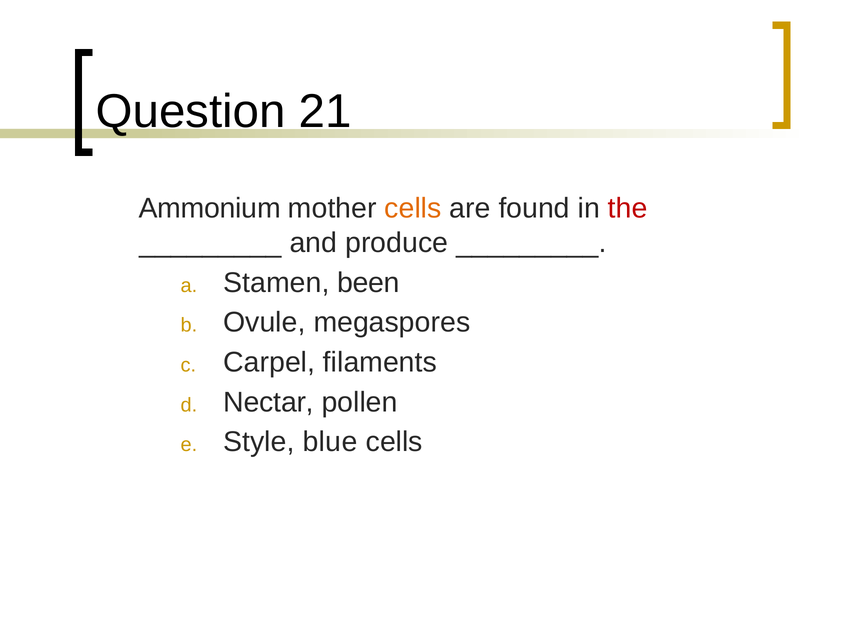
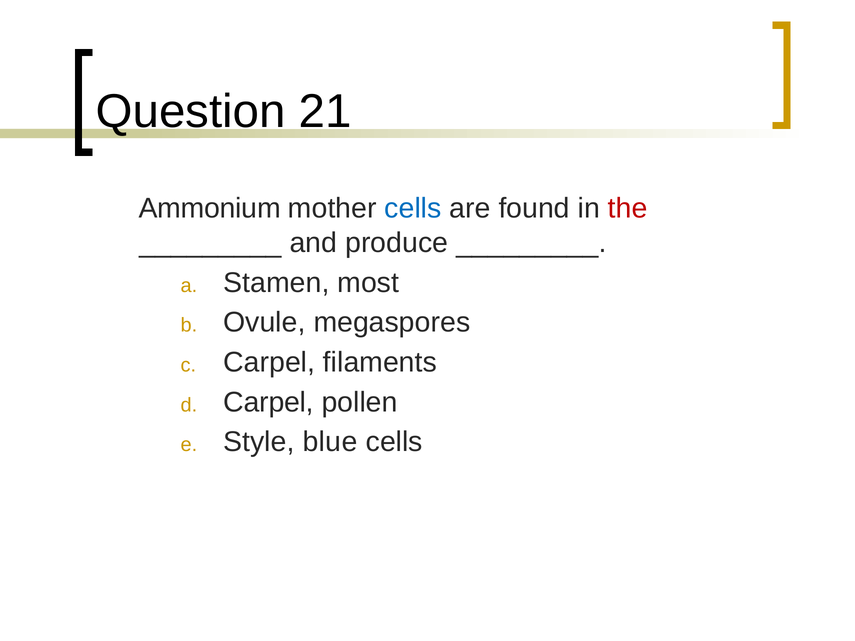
cells colour: orange -> blue (413, 209)
been: been -> most (368, 283)
Nectar: Nectar -> Carpel (269, 402)
